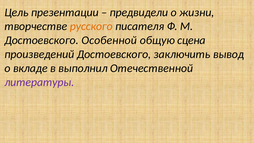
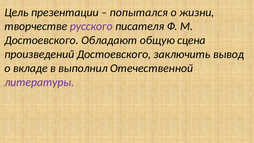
предвидели: предвидели -> попытался (139, 12)
русского colour: orange -> purple (91, 26)
Особенной: Особенной -> Обладают (109, 40)
